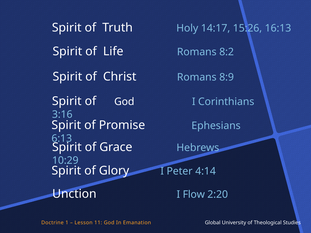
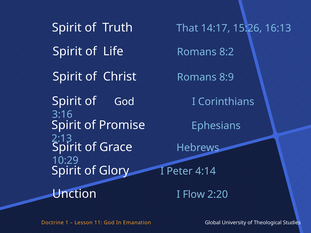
Holy: Holy -> That (187, 28)
6:13: 6:13 -> 2:13 (62, 139)
